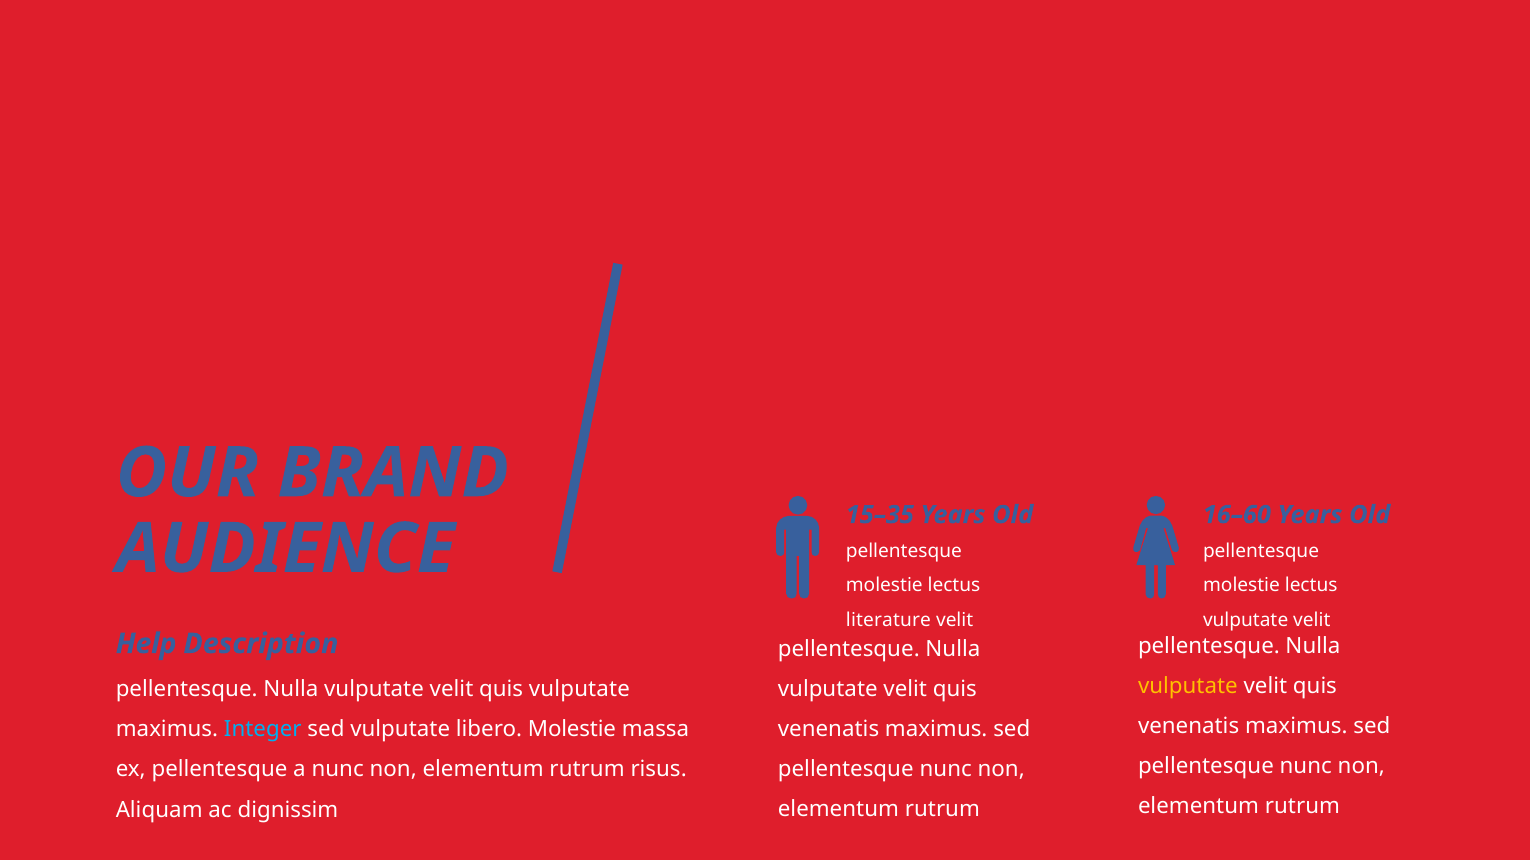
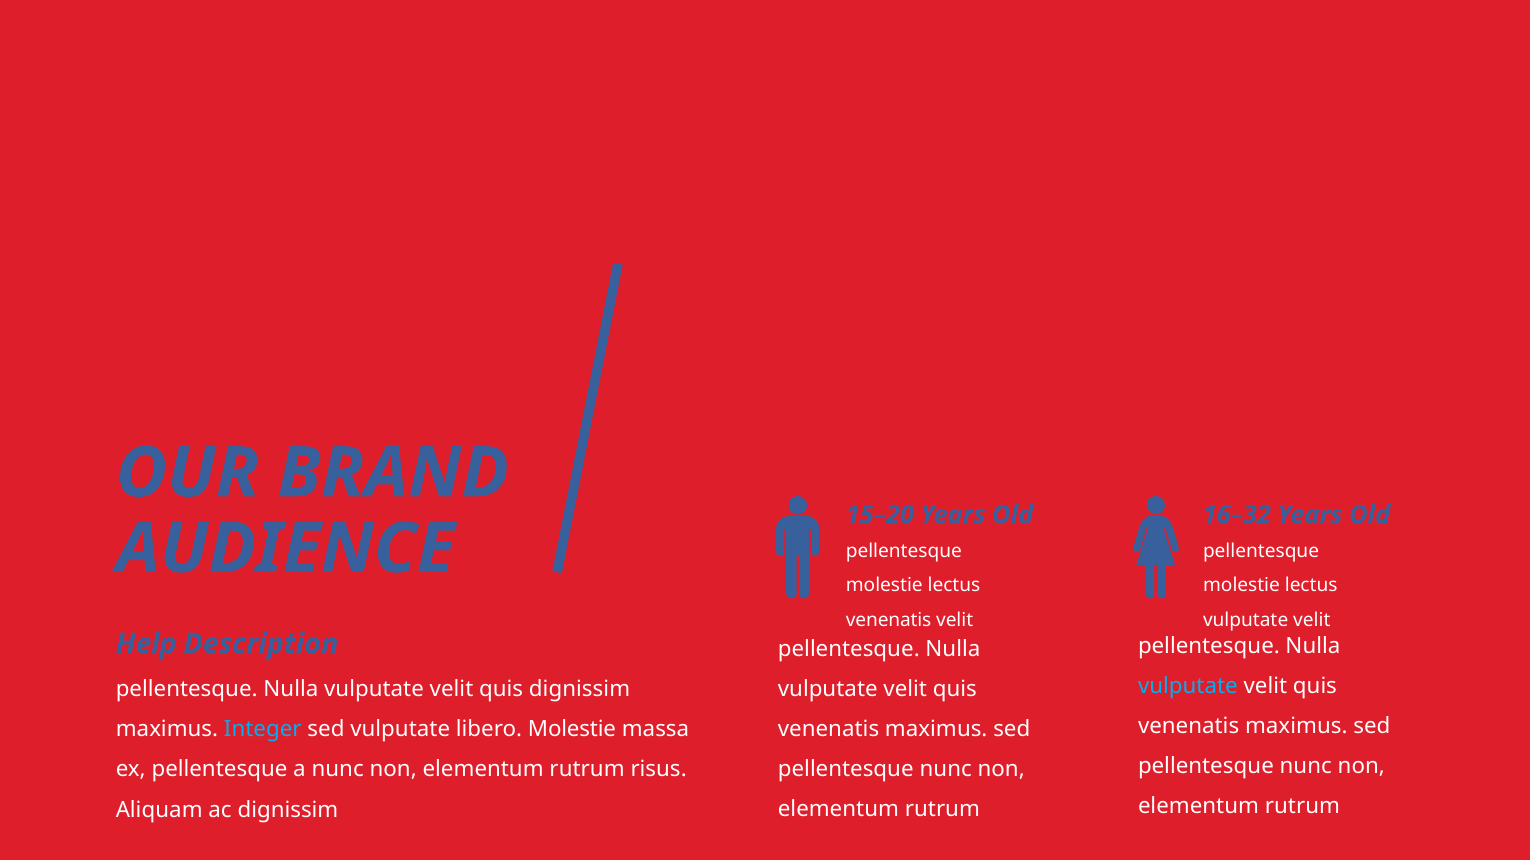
15–35: 15–35 -> 15–20 (880, 515)
16–60: 16–60 -> 16–32 (1237, 515)
literature: literature -> venenatis (889, 620)
vulputate colour: yellow -> light blue (1188, 686)
quis vulputate: vulputate -> dignissim (580, 690)
